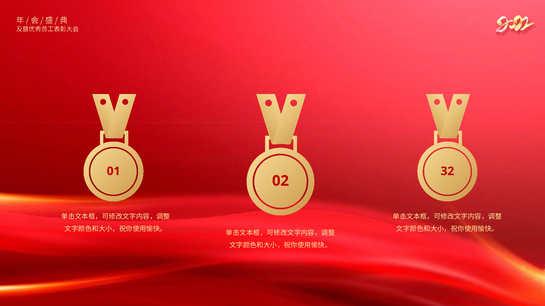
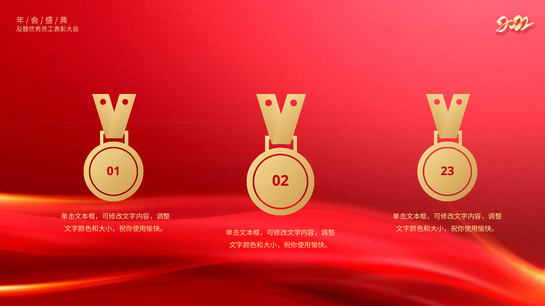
32: 32 -> 23 (447, 172)
